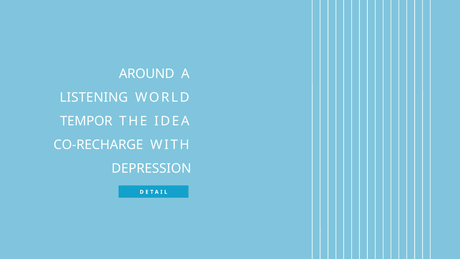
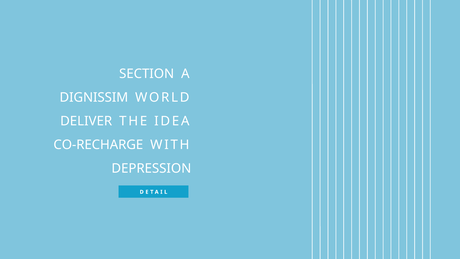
AROUND: AROUND -> SECTION (147, 74)
LISTENING: LISTENING -> DIGNISSIM (94, 97)
TEMPOR: TEMPOR -> DELIVER (86, 121)
